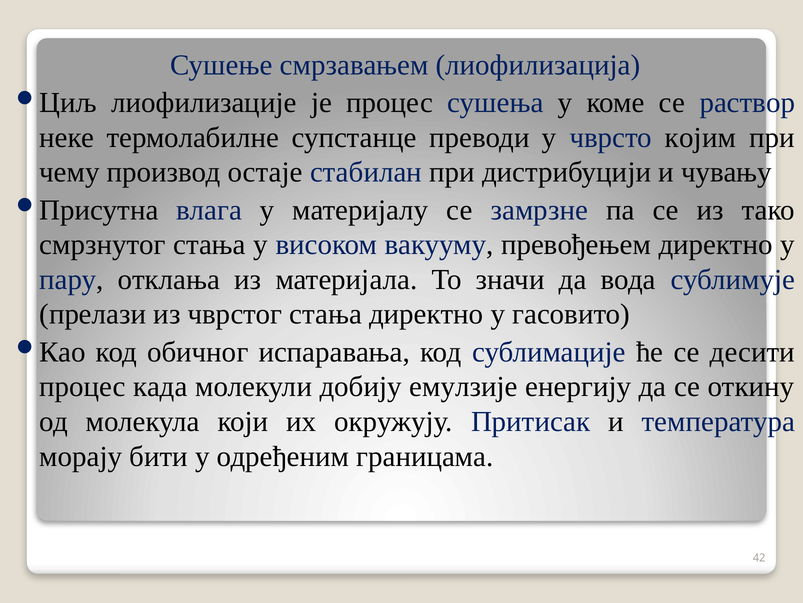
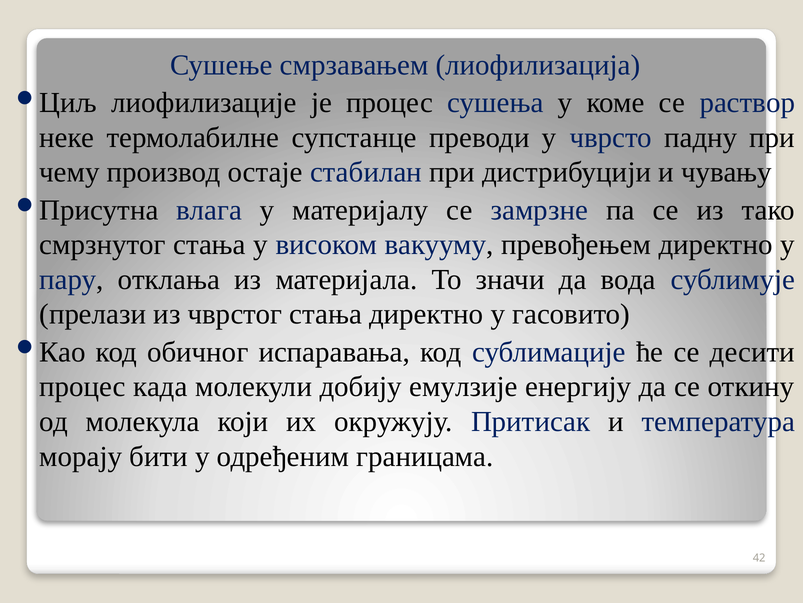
којим: којим -> падну (701, 137)
